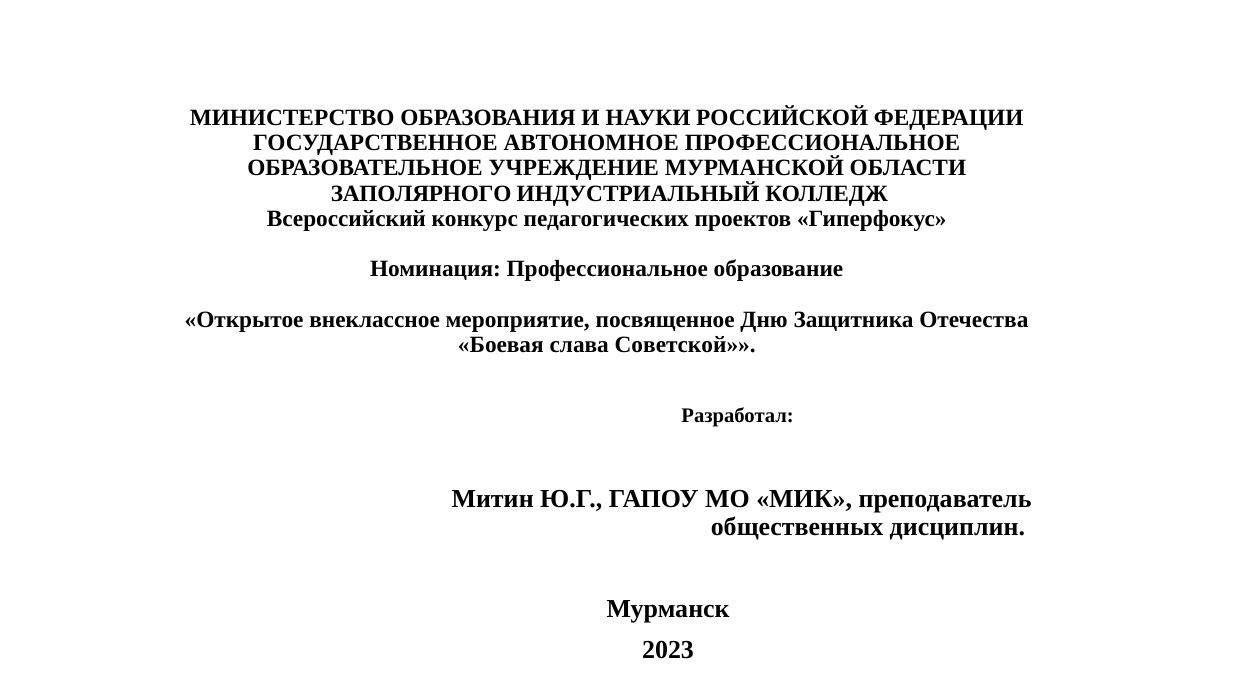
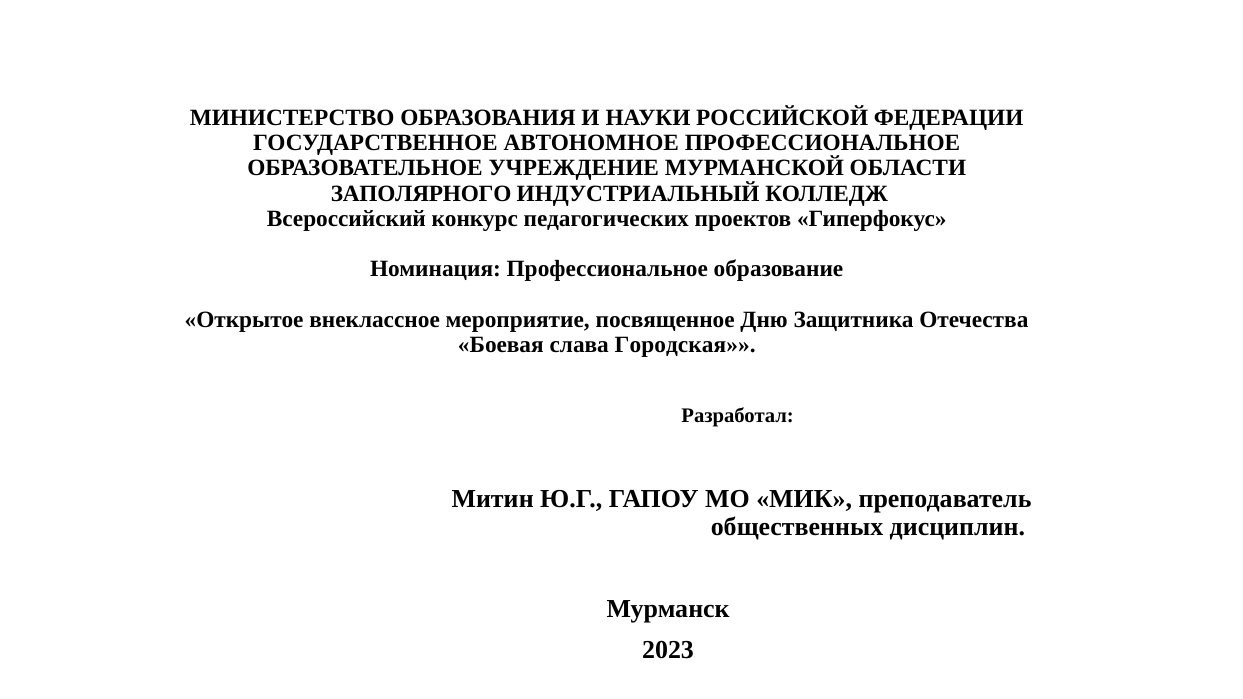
Советской: Советской -> Городская (685, 345)
